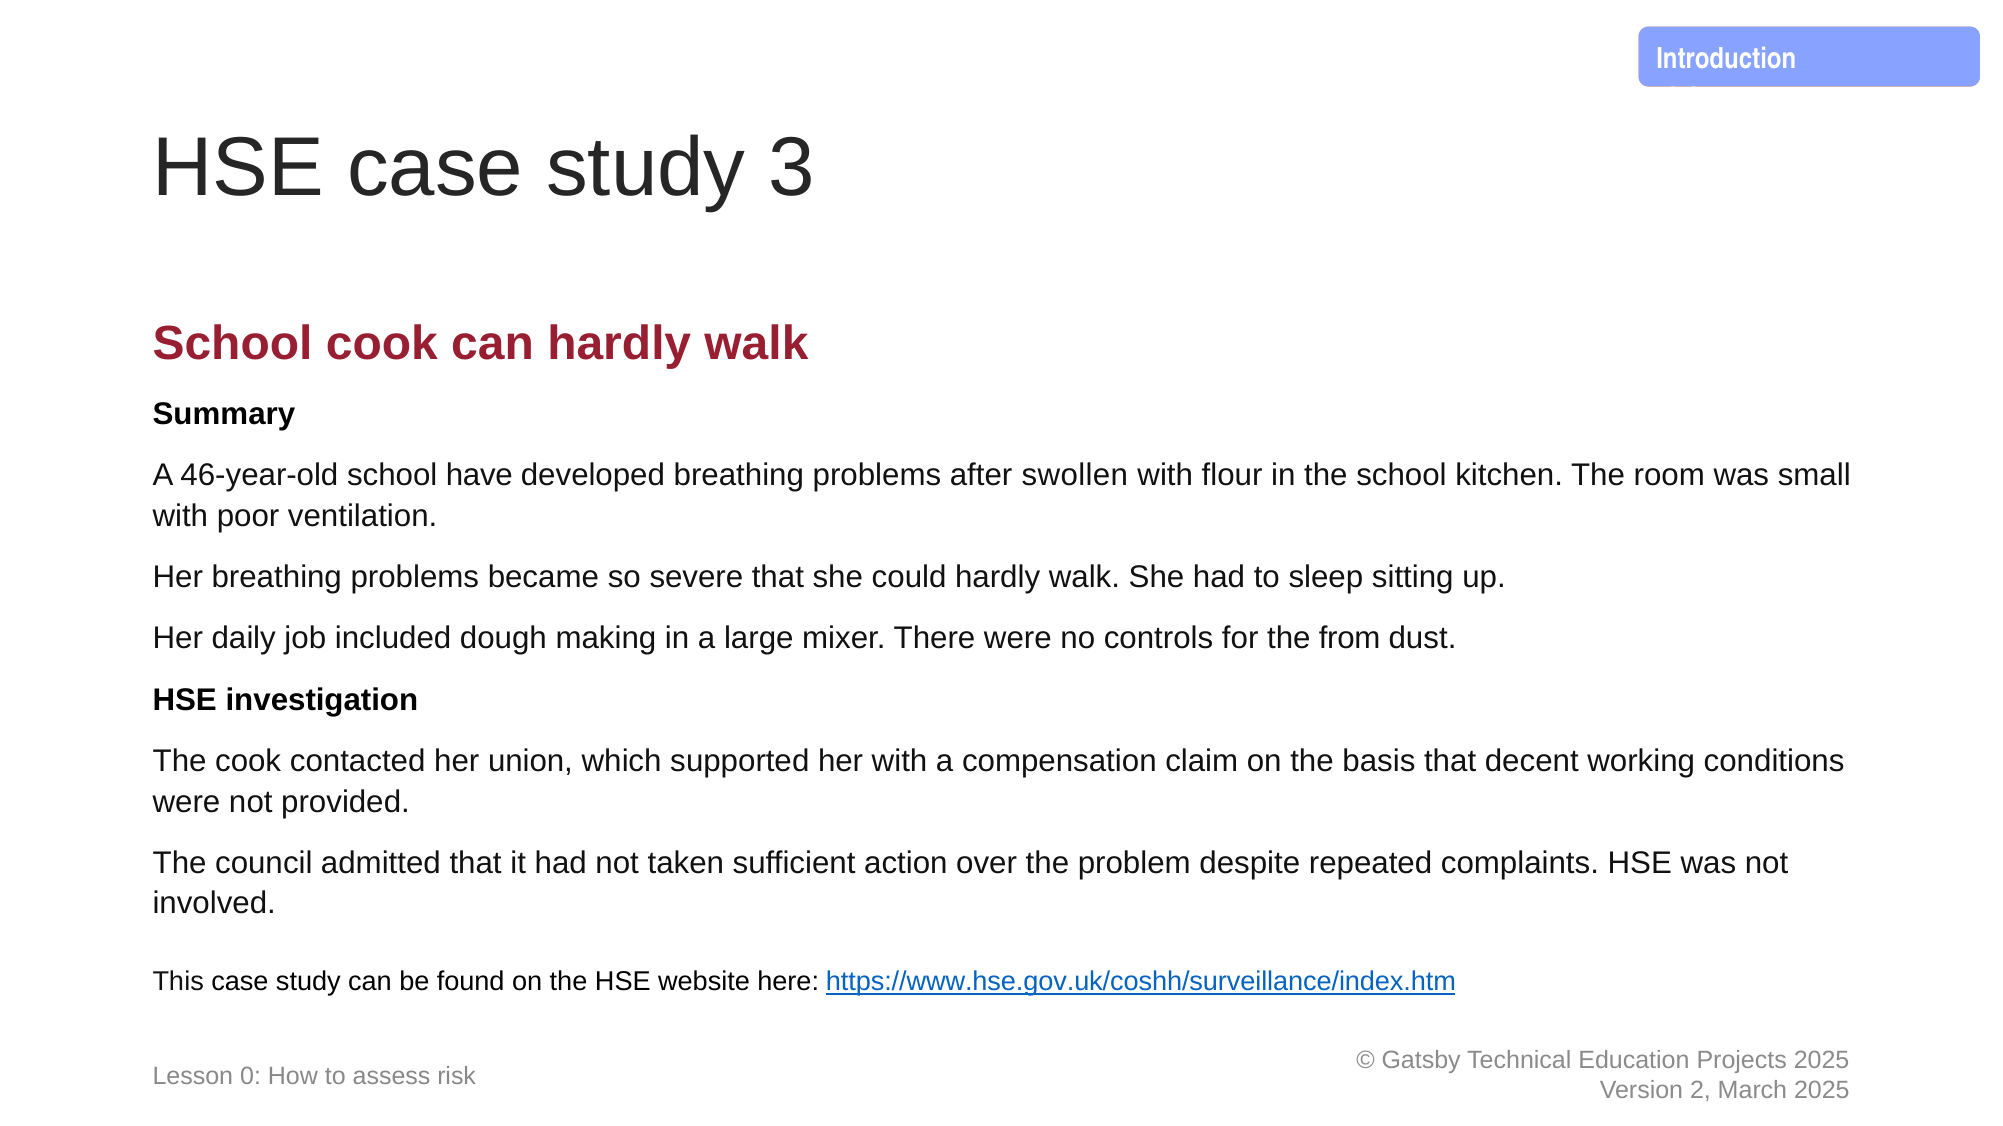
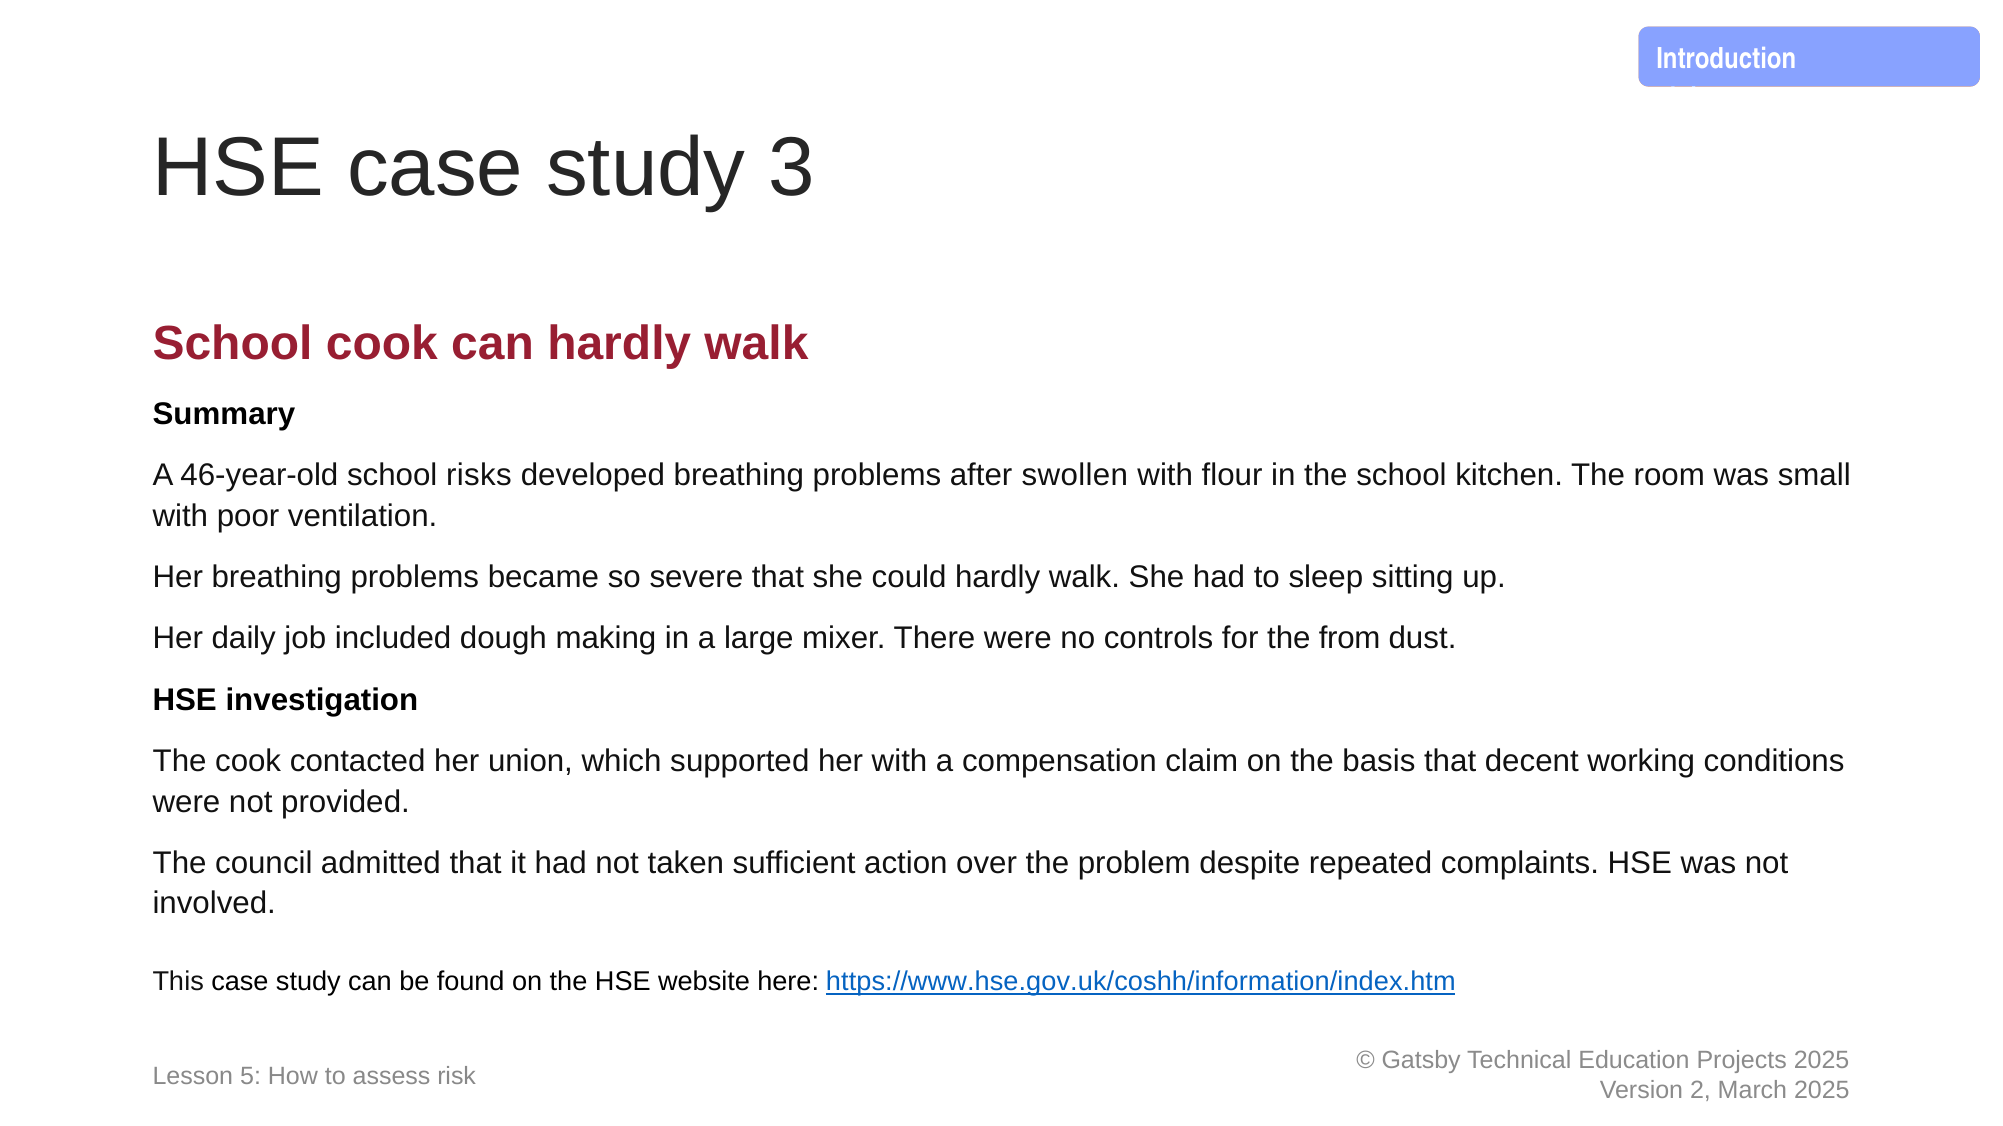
have: have -> risks (479, 476)
https://www.hse.gov.uk/coshh/surveillance/index.htm: https://www.hse.gov.uk/coshh/surveillance/index.htm -> https://www.hse.gov.uk/coshh/information/index.htm (1141, 983)
0: 0 -> 5 (251, 1077)
